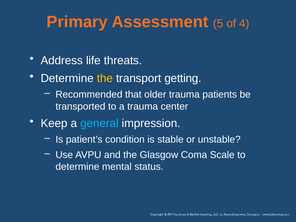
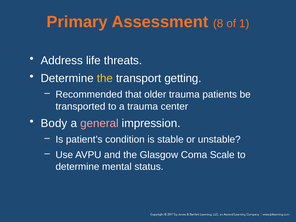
5: 5 -> 8 (218, 23)
4: 4 -> 1 (244, 23)
Keep: Keep -> Body (54, 123)
general colour: light blue -> pink (99, 123)
